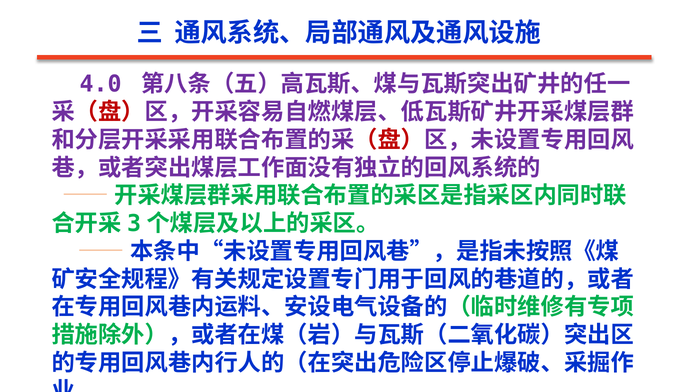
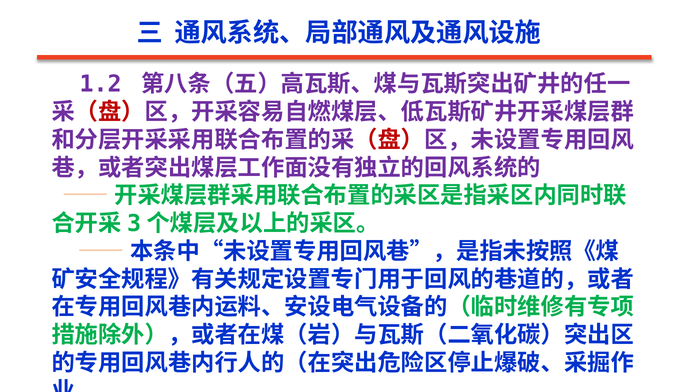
4.0: 4.0 -> 1.2 (101, 84)
